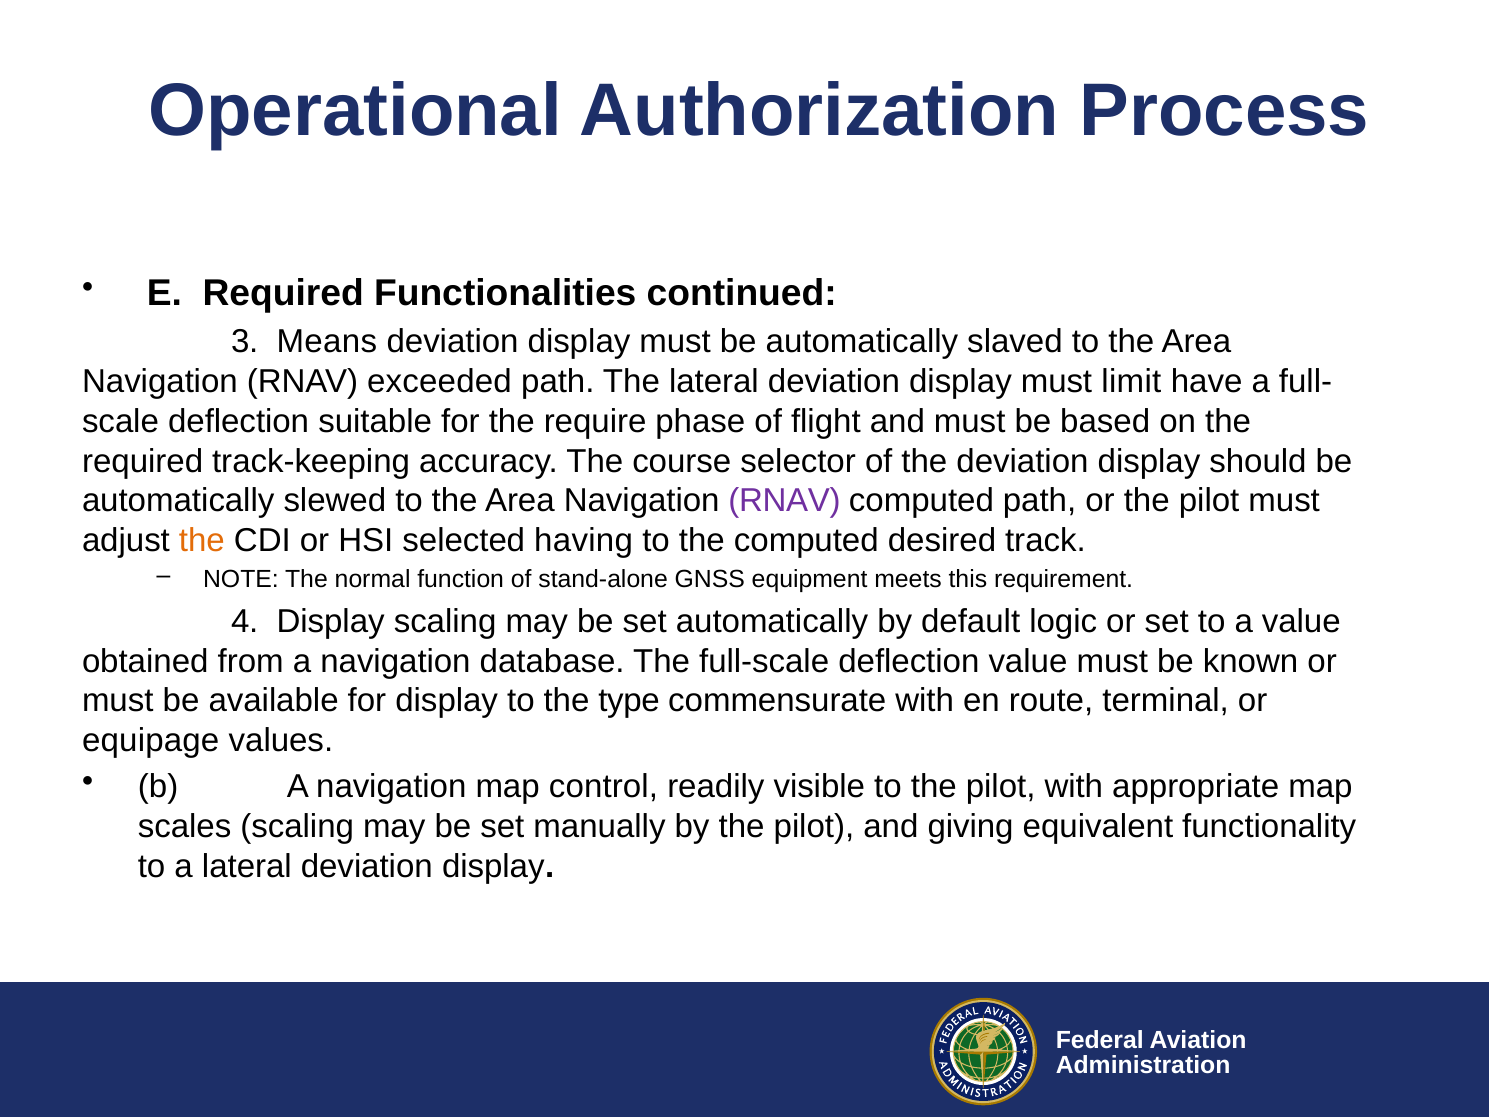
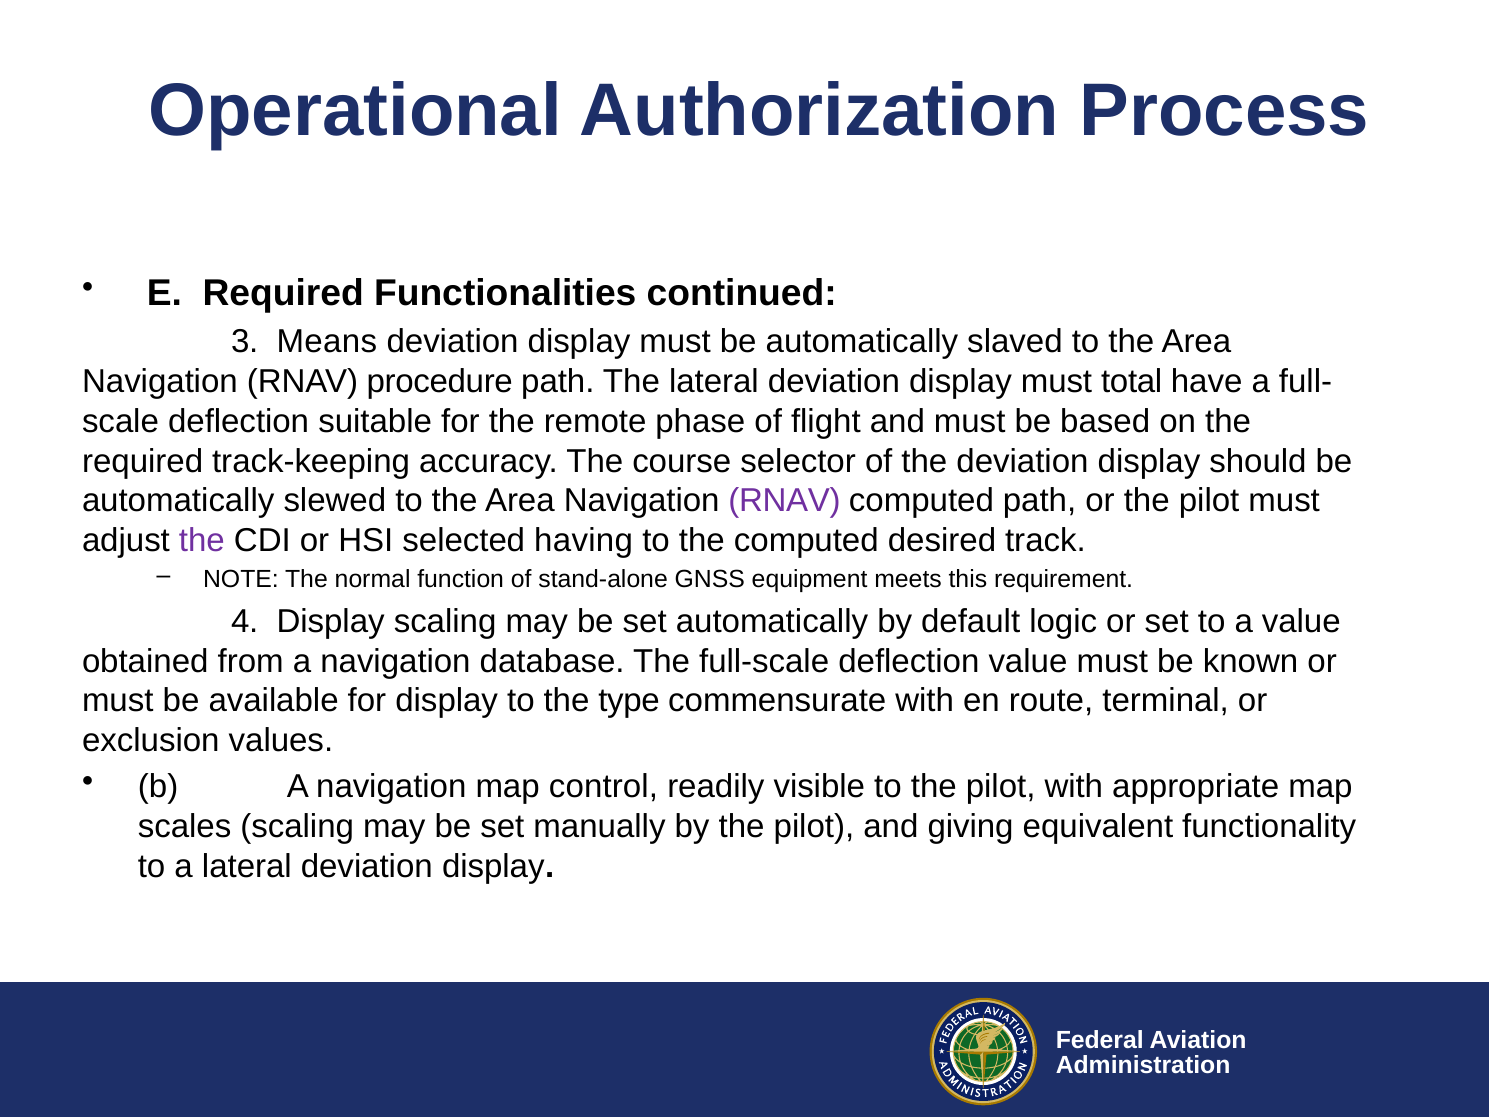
exceeded: exceeded -> procedure (440, 382)
limit: limit -> total (1132, 382)
require: require -> remote (595, 421)
the colour: orange -> purple (202, 540)
equipage: equipage -> exclusion (151, 741)
